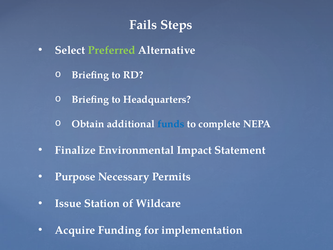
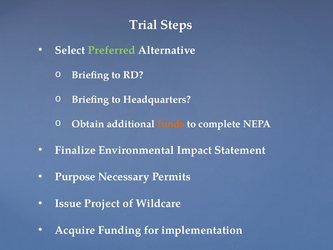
Fails: Fails -> Trial (143, 25)
funds colour: blue -> orange (171, 124)
Station: Station -> Project (102, 203)
